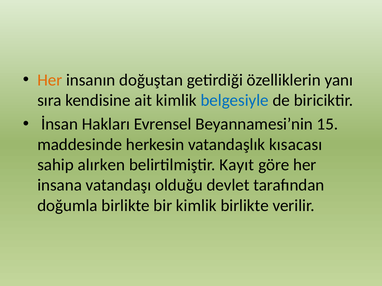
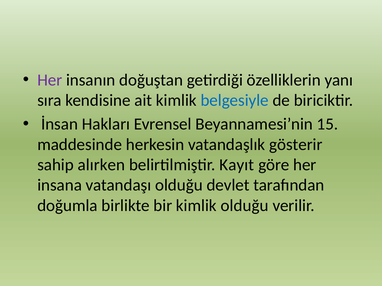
Her colour: orange -> purple (50, 80)
kısacası: kısacası -> gösterir (296, 145)
kimlik birlikte: birlikte -> olduğu (245, 206)
